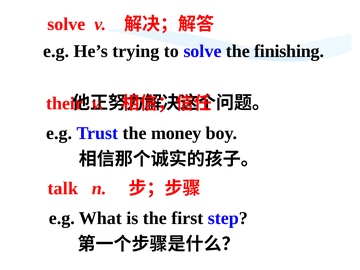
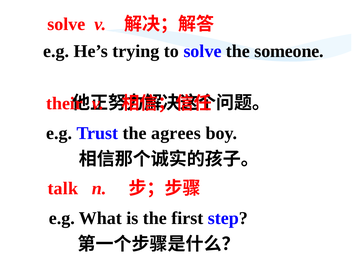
finishing: finishing -> someone (289, 51)
money: money -> agrees (176, 133)
